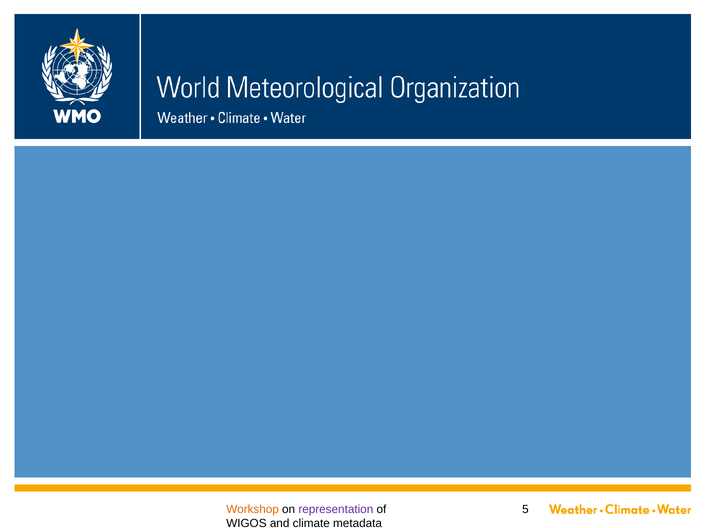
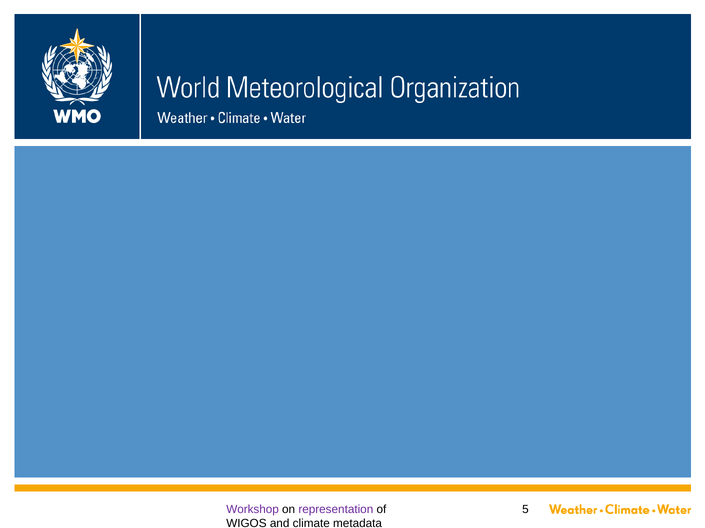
Workshop colour: orange -> purple (253, 510)
